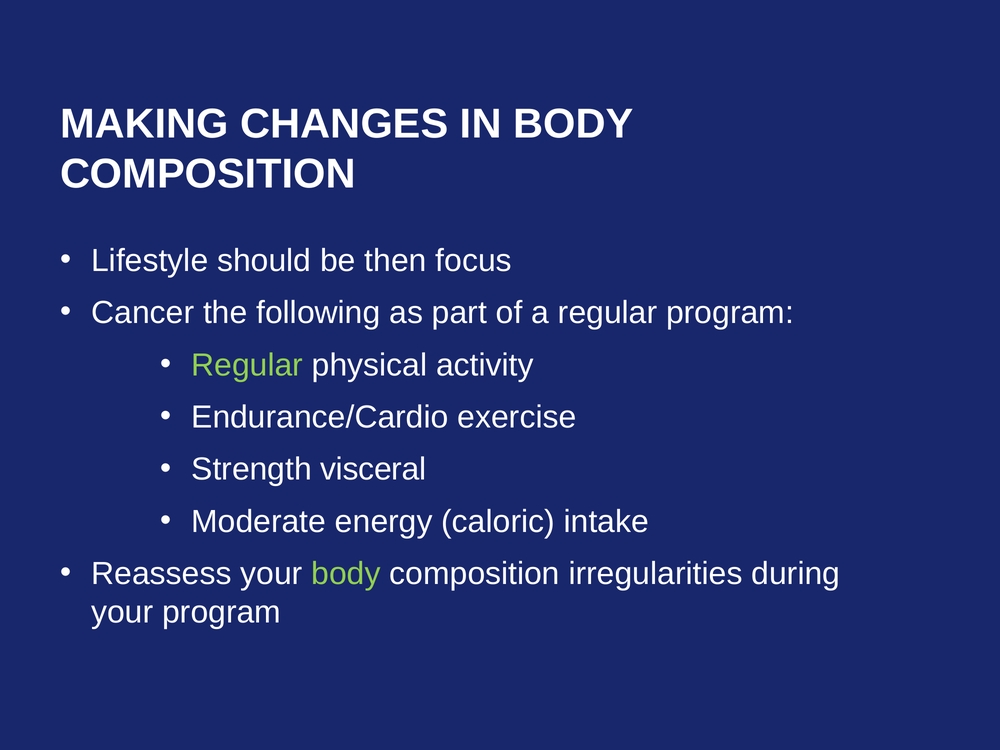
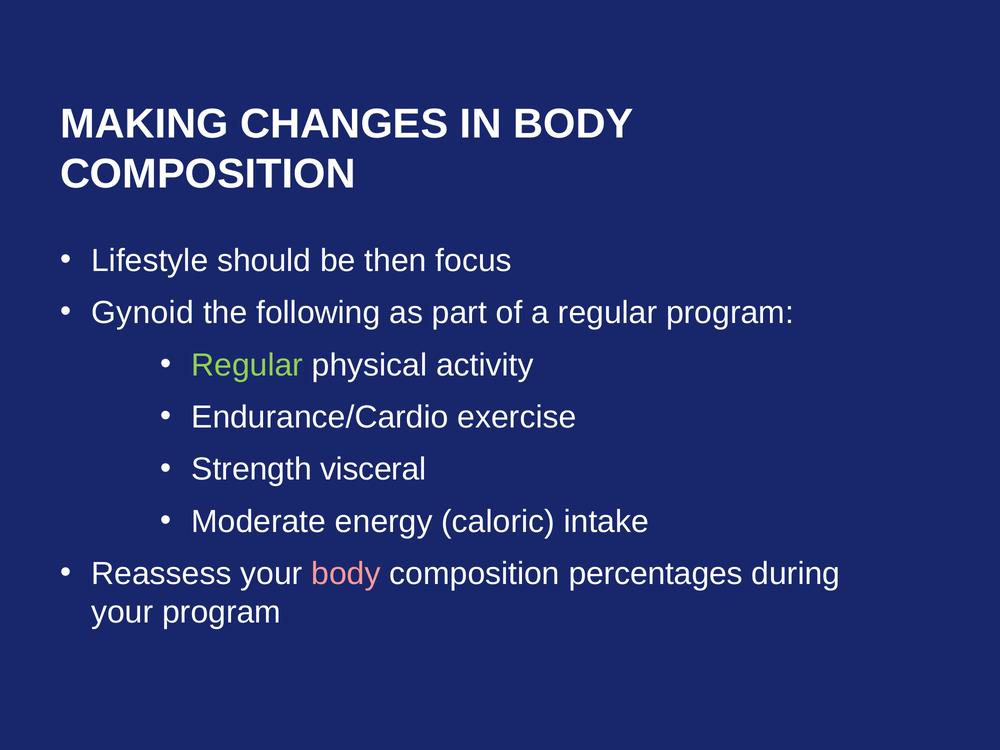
Cancer: Cancer -> Gynoid (143, 313)
body colour: light green -> pink (346, 574)
irregularities: irregularities -> percentages (656, 574)
